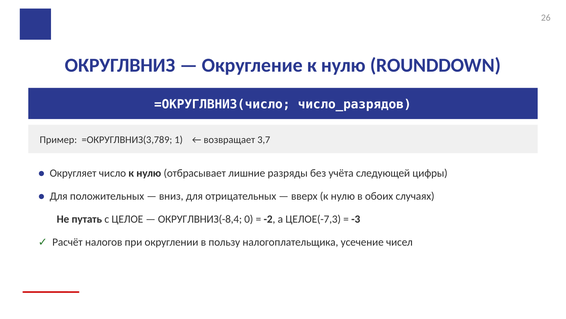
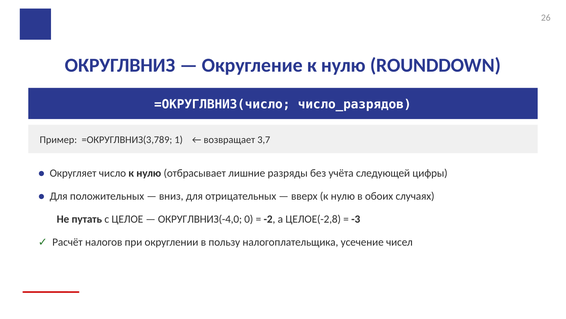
ОКРУГЛВНИЗ(-8,4: ОКРУГЛВНИЗ(-8,4 -> ОКРУГЛВНИЗ(-4,0 (200, 219)
ЦЕЛОЕ(-7,3: ЦЕЛОЕ(-7,3 -> ЦЕЛОЕ(-2,8 (313, 219)
